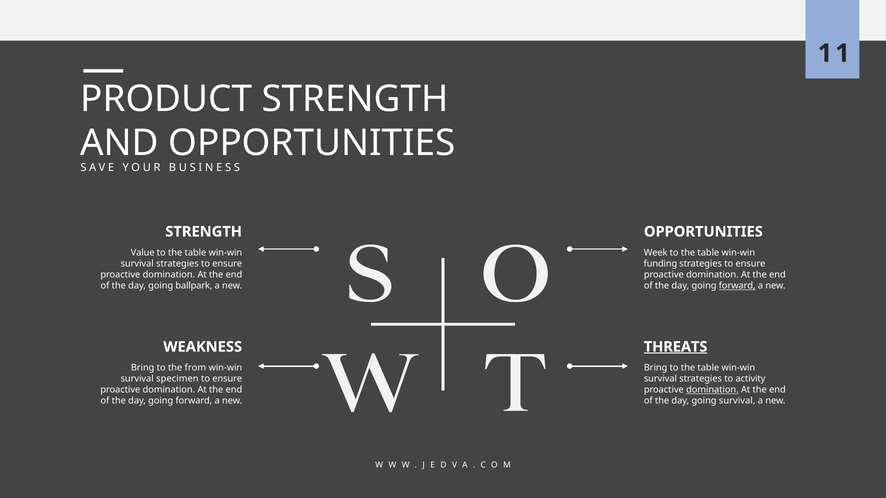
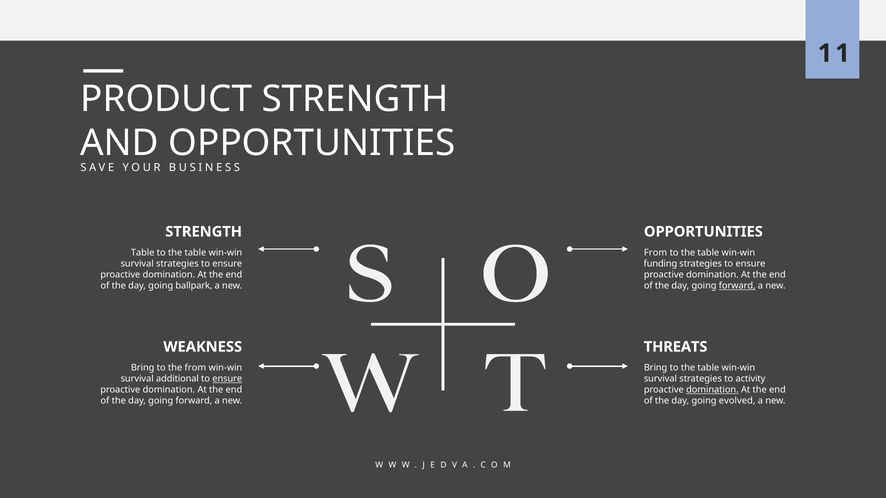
Value: Value -> Table (143, 253)
Week: Week -> From (656, 253)
THREATS underline: present -> none (676, 347)
specimen: specimen -> additional (177, 379)
ensure underline: none -> present (227, 379)
going survival: survival -> evolved (737, 401)
